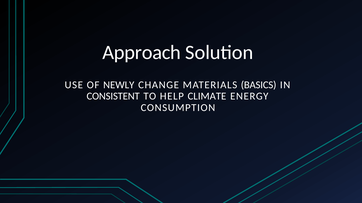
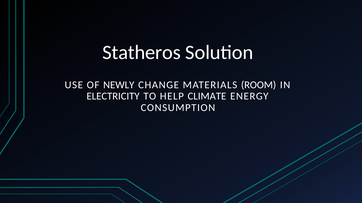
Approach: Approach -> Statheros (142, 53)
BASICS: BASICS -> ROOM (259, 85)
CONSISTENT: CONSISTENT -> ELECTRICITY (113, 97)
